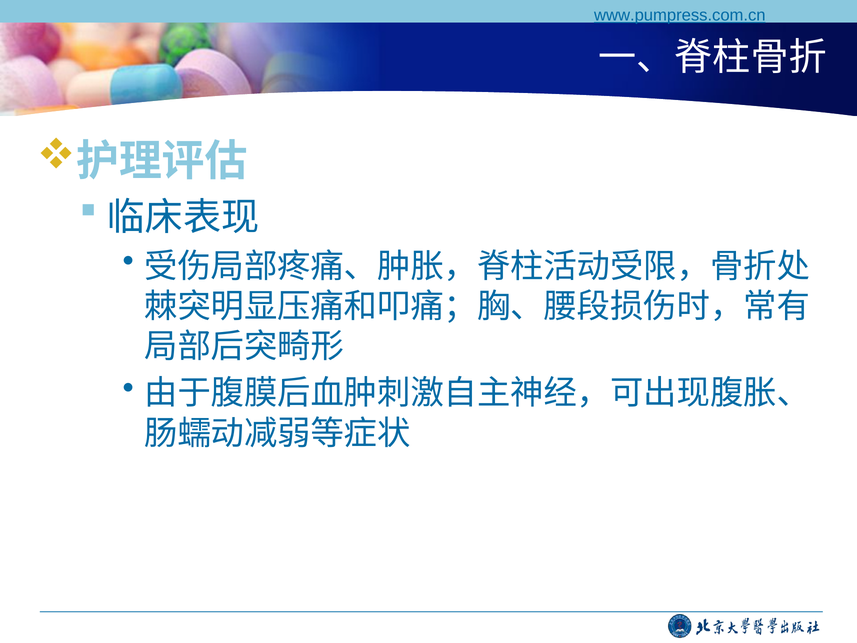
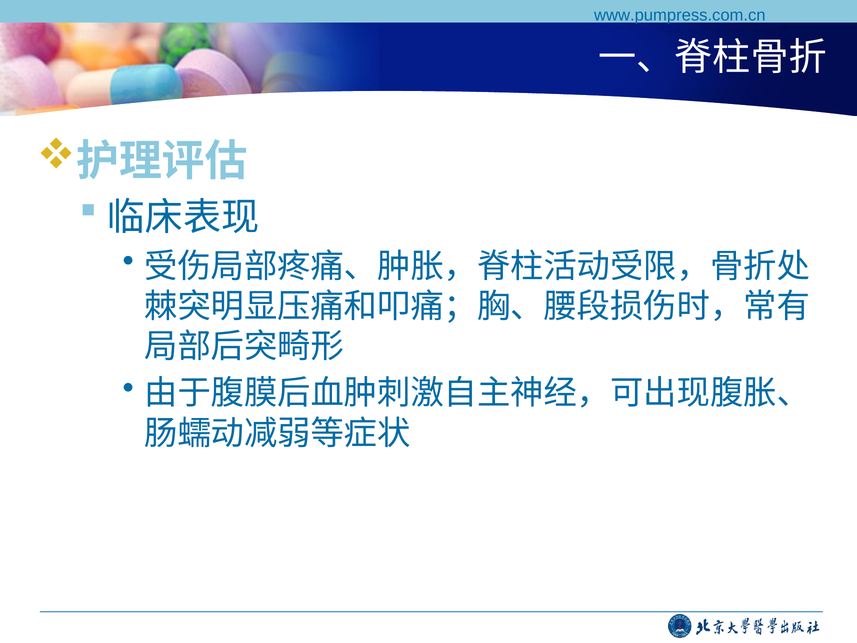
www.pumpress.com.cn underline: present -> none (680, 15)
